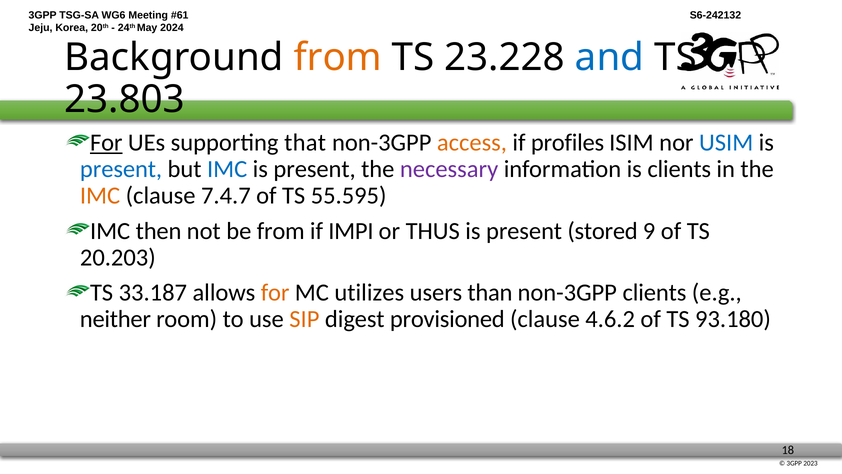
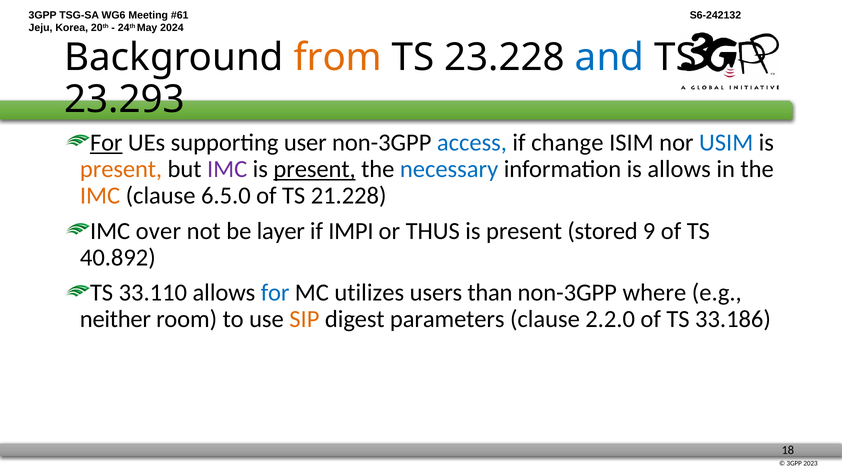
23.803: 23.803 -> 23.293 (125, 99)
that: that -> user (305, 142)
access colour: orange -> blue (472, 142)
profiles: profiles -> change (567, 142)
present colour: blue -> orange (121, 169)
IMC colour: blue -> purple (227, 169)
present underline: none -> present (315, 169)
necessary colour: purple -> blue (449, 169)
is clients: clients -> allows (679, 169)
7.4.7: 7.4.7 -> 6.5.0 (226, 195)
55.595: 55.595 -> 21.228 (349, 195)
then: then -> over (158, 231)
be from: from -> layer (281, 231)
20.203: 20.203 -> 40.892 (118, 257)
33.187: 33.187 -> 33.110 (153, 293)
for colour: orange -> blue (275, 293)
non-3GPP clients: clients -> where (654, 293)
provisioned: provisioned -> parameters (447, 319)
4.6.2: 4.6.2 -> 2.2.0 (610, 319)
93.180: 93.180 -> 33.186 (733, 319)
